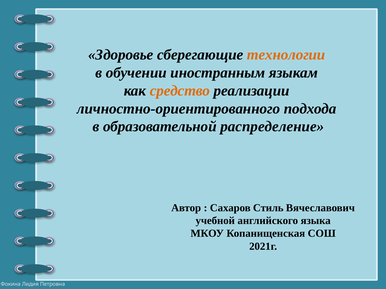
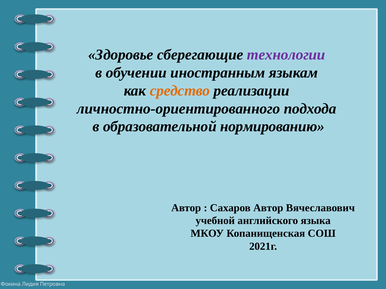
технологии colour: orange -> purple (286, 55)
распределение: распределение -> нормированию (272, 127)
Сахаров Стиль: Стиль -> Автор (268, 208)
